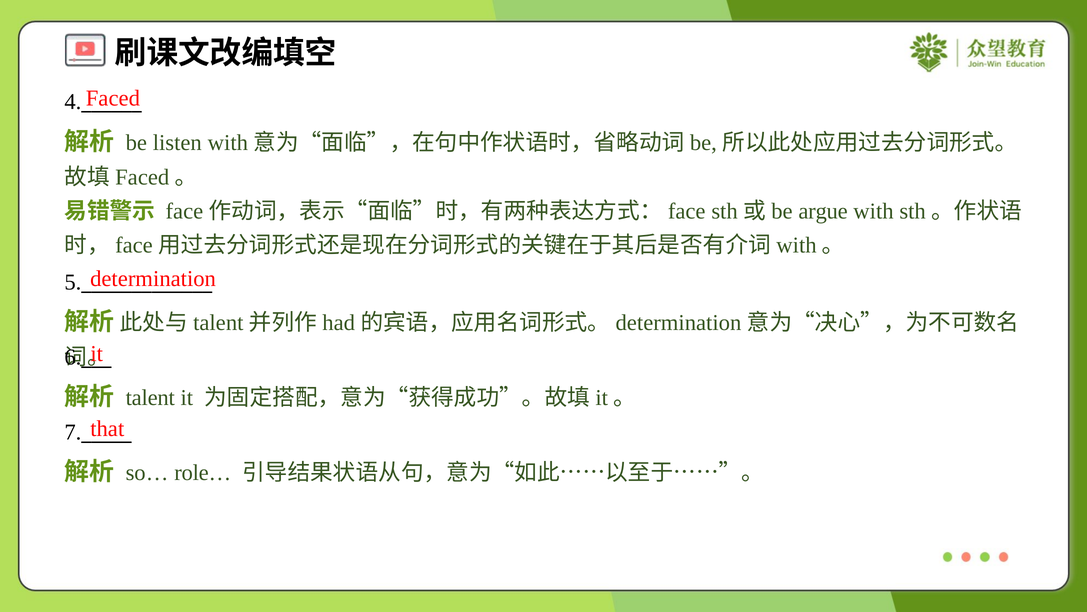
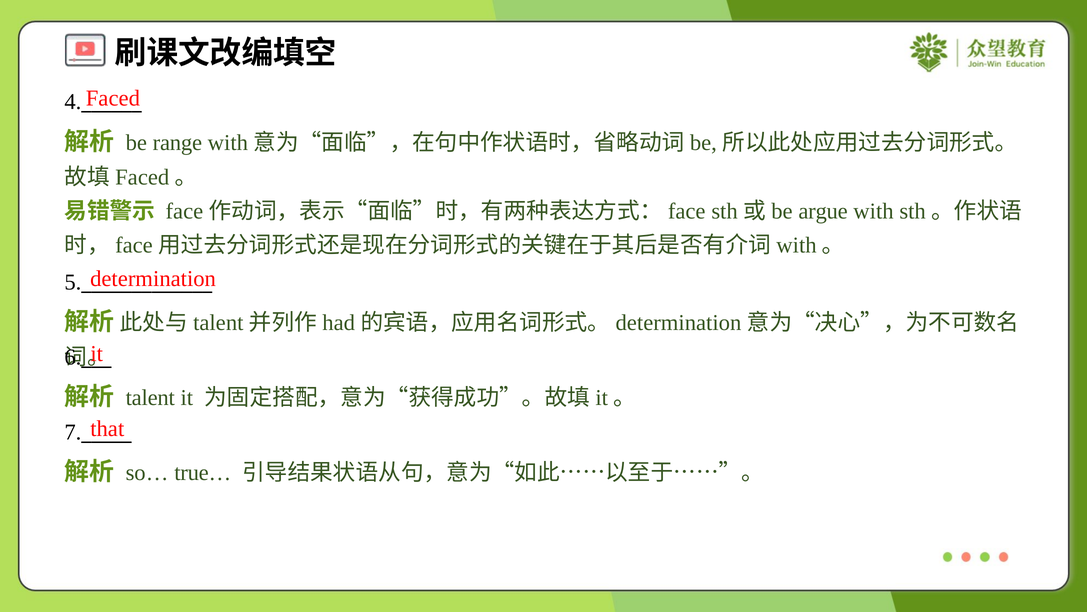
listen: listen -> range (177, 143)
role…: role… -> true… (203, 472)
